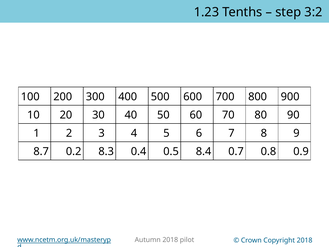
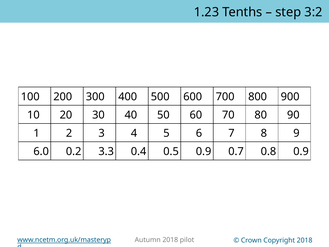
8.7: 8.7 -> 6.0 (41, 151)
8.3: 8.3 -> 3.3 (106, 151)
0.5 8.4: 8.4 -> 0.9 (204, 151)
